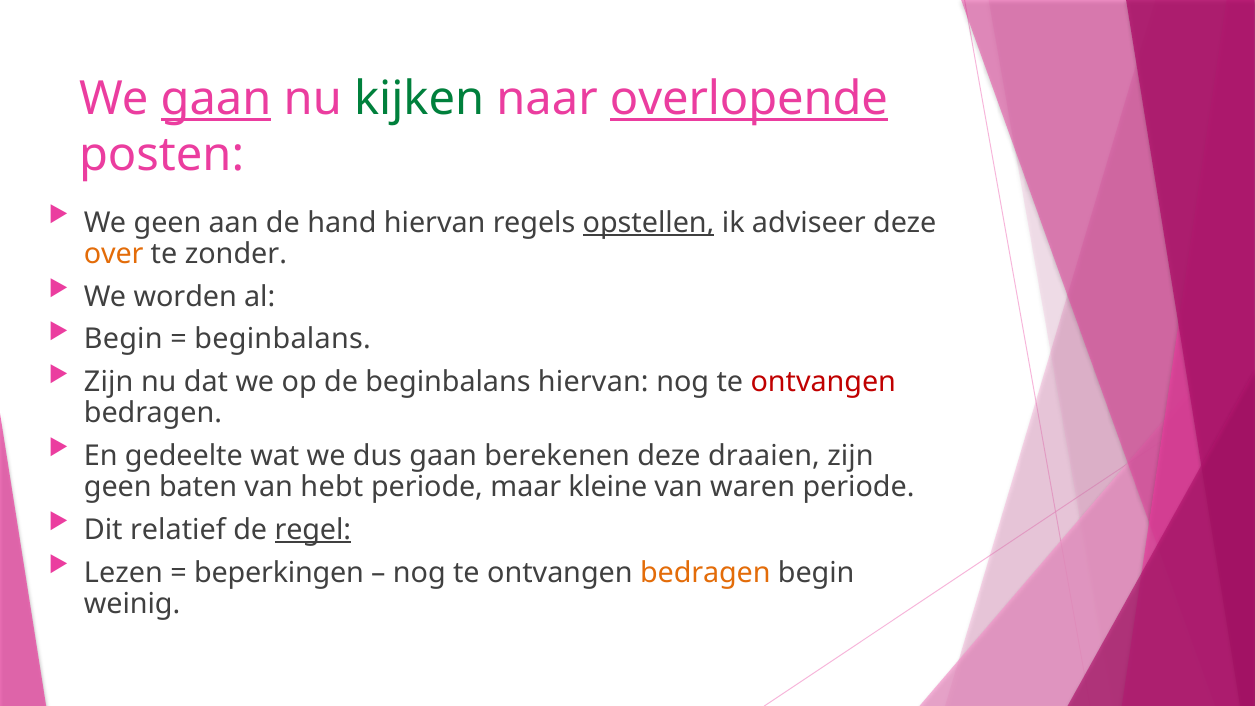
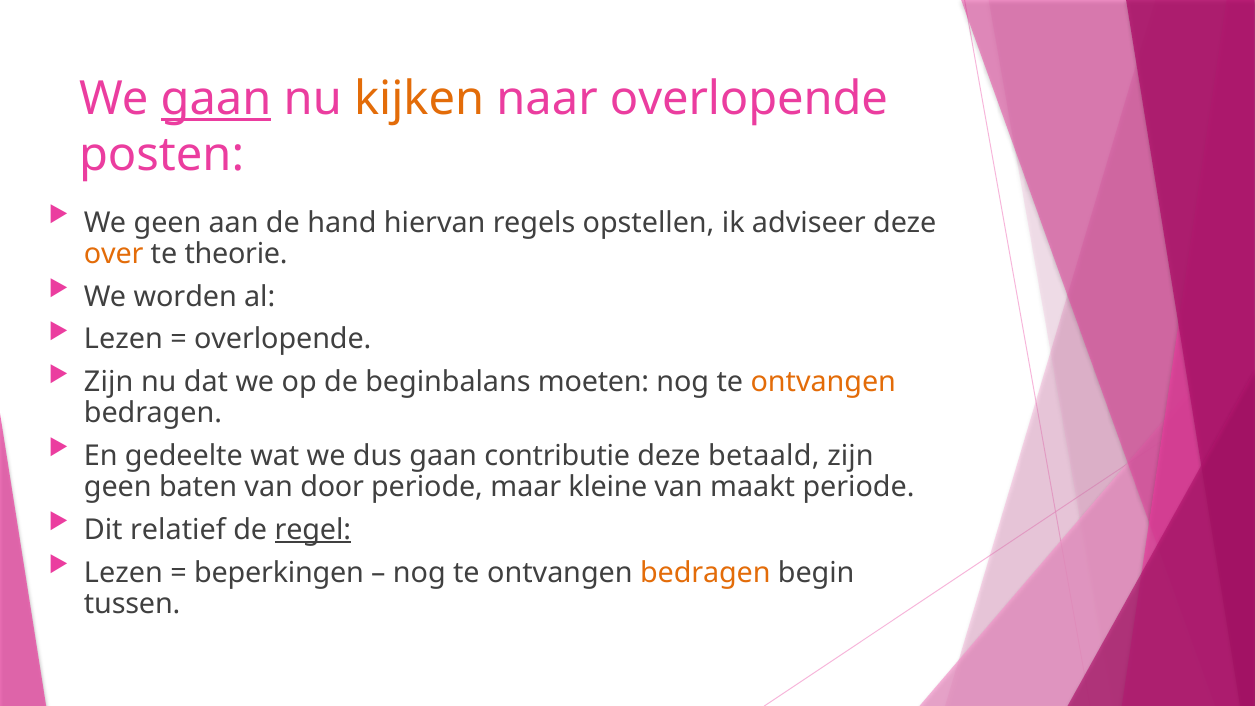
kijken colour: green -> orange (419, 99)
overlopende underline: present -> none (749, 99)
opstellen underline: present -> none (649, 223)
zonder: zonder -> theorie (236, 254)
Begin: Begin -> Lezen (123, 339)
beginbalans: beginbalans -> overlopende (283, 339)
beginbalans hiervan: hiervan -> moeten (594, 382)
ontvangen colour: red -> orange (823, 382)
berekenen: berekenen -> contributie (557, 456)
draaien: draaien -> betaald (764, 456)
hebt: hebt -> door (332, 487)
waren: waren -> maakt (753, 487)
weinig: weinig -> tussen (132, 604)
